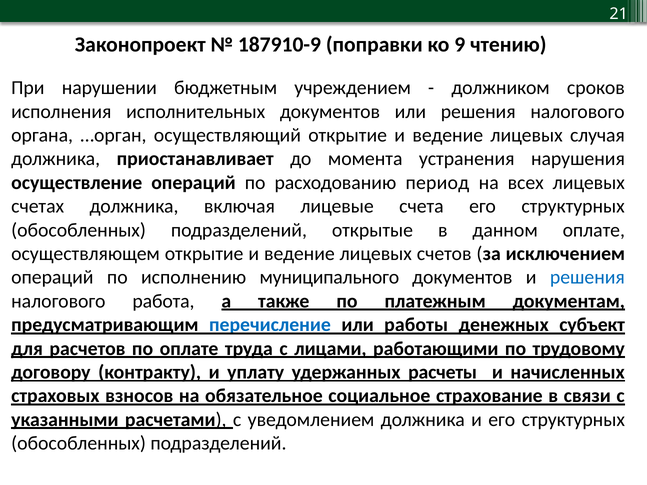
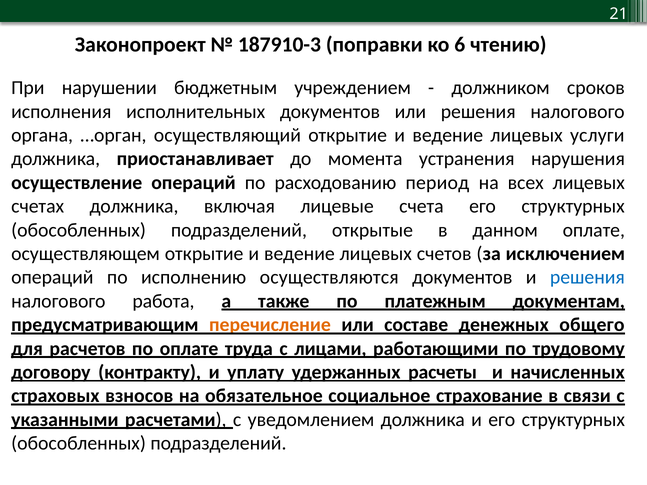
187910-9: 187910-9 -> 187910-3 (279, 44)
9: 9 -> 6 (460, 44)
случая: случая -> услуги (597, 135)
муниципального: муниципального -> осуществляются (329, 278)
перечисление colour: blue -> orange (270, 325)
работы: работы -> составе (416, 325)
субъект: субъект -> общего (592, 325)
